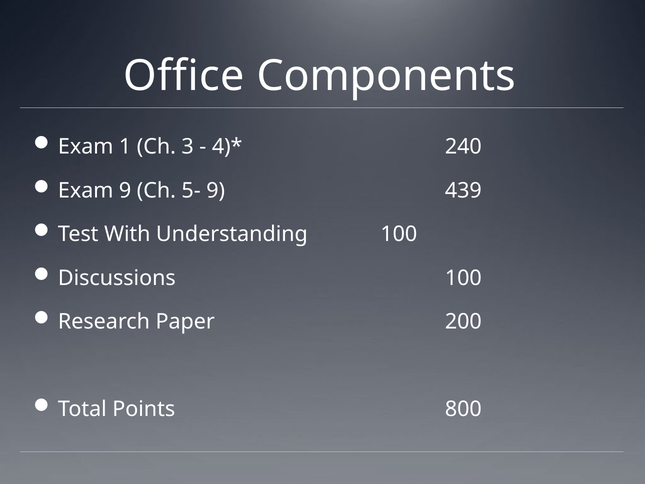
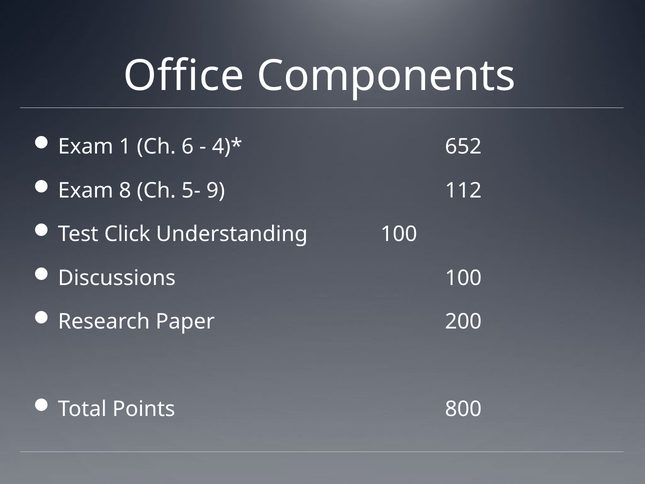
3: 3 -> 6 (188, 147)
240: 240 -> 652 (463, 147)
Exam 9: 9 -> 8 (125, 190)
439: 439 -> 112 (463, 190)
With: With -> Click (127, 234)
